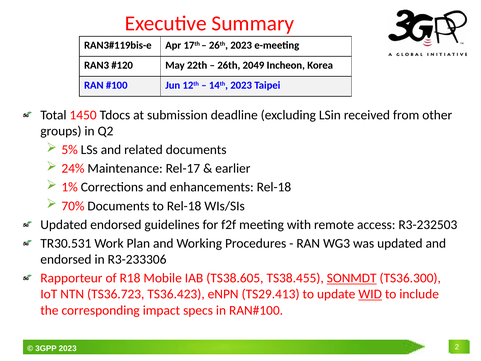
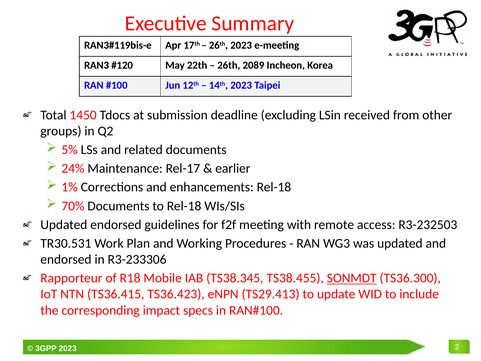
2049: 2049 -> 2089 (253, 65)
TS38.605: TS38.605 -> TS38.345 (235, 278)
TS36.723: TS36.723 -> TS36.415 (116, 294)
WID underline: present -> none (370, 294)
